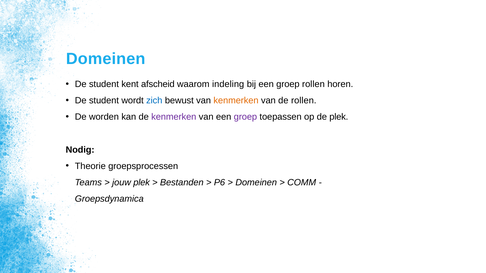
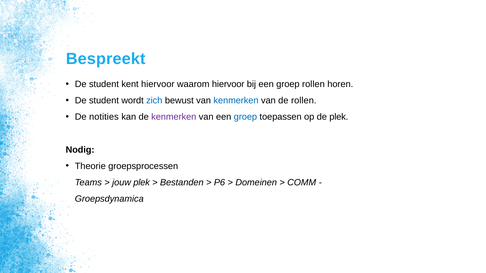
Domeinen: Domeinen -> Bespreekt (106, 59)
kent afscheid: afscheid -> hiervoor (158, 84)
waarom indeling: indeling -> hiervoor (228, 84)
kenmerken colour: orange -> blue (236, 101)
worden: worden -> notities (104, 117)
groep colour: purple -> blue (245, 117)
